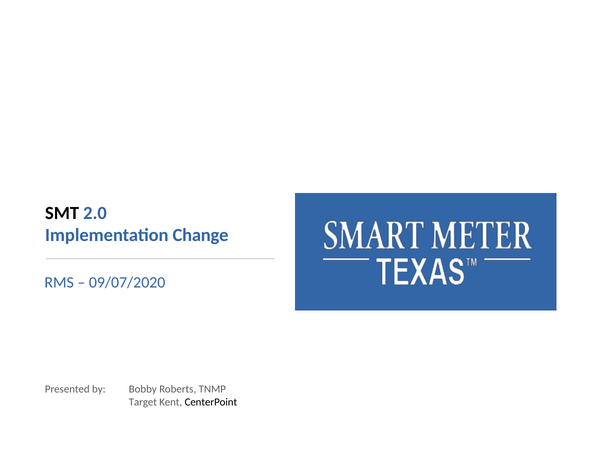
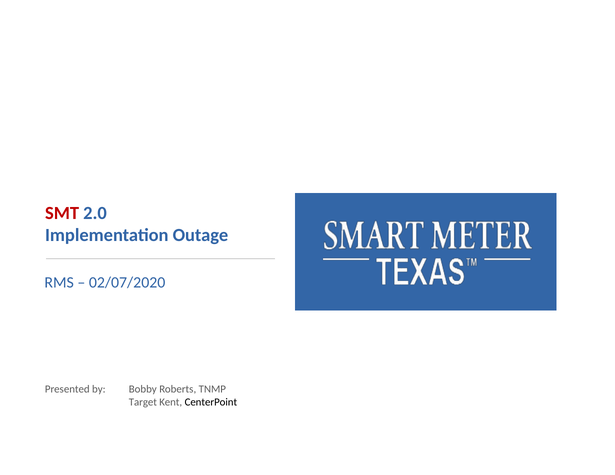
SMT colour: black -> red (62, 213)
Change: Change -> Outage (200, 235)
09/07/2020: 09/07/2020 -> 02/07/2020 (127, 283)
